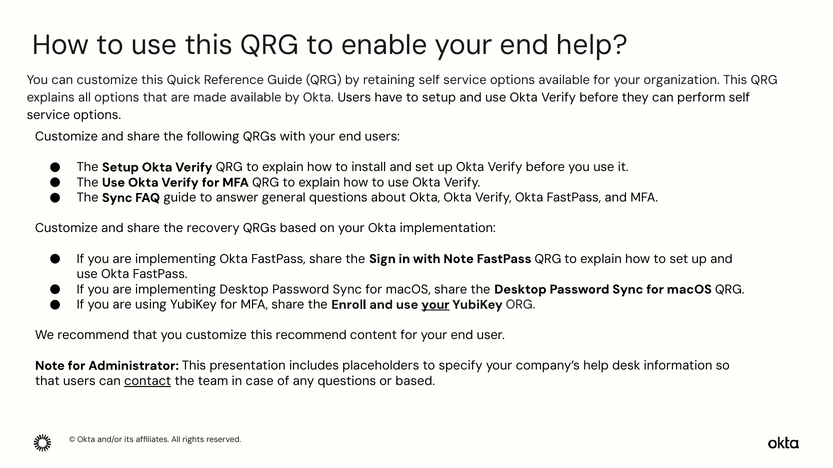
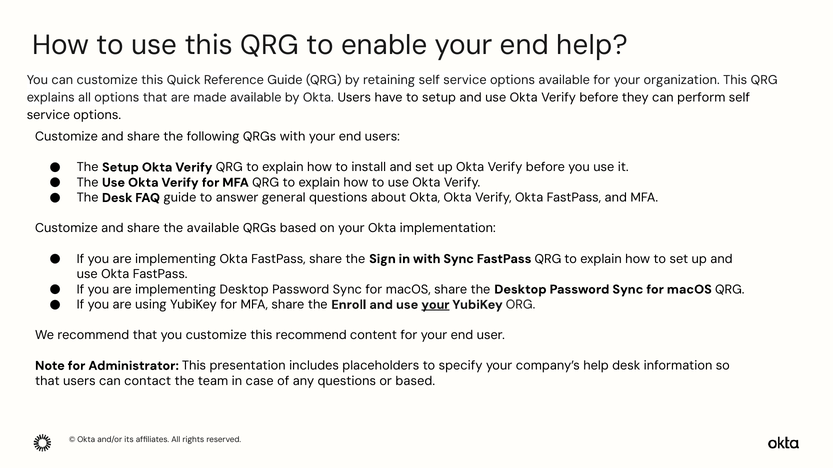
The Sync: Sync -> Desk (117, 198)
the recovery: recovery -> available (213, 229)
with Note: Note -> Sync (459, 259)
contact underline: present -> none (148, 381)
